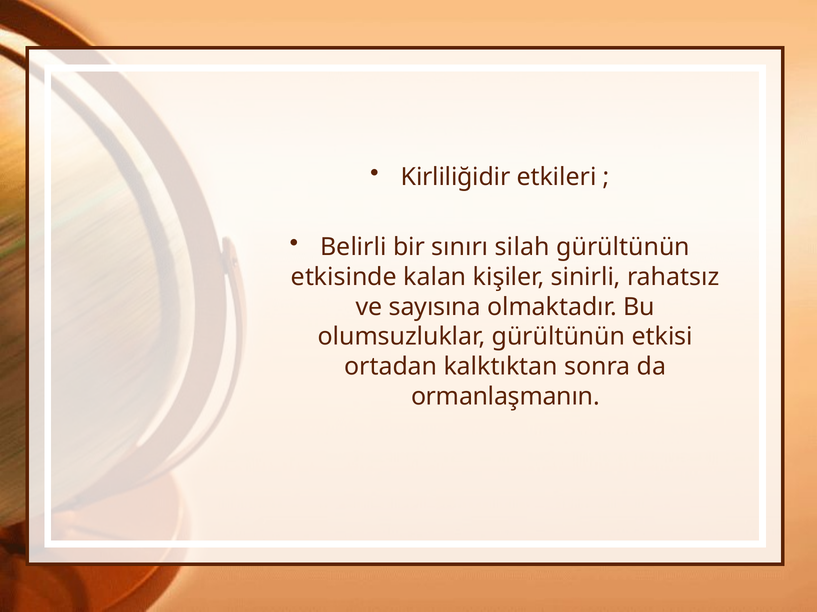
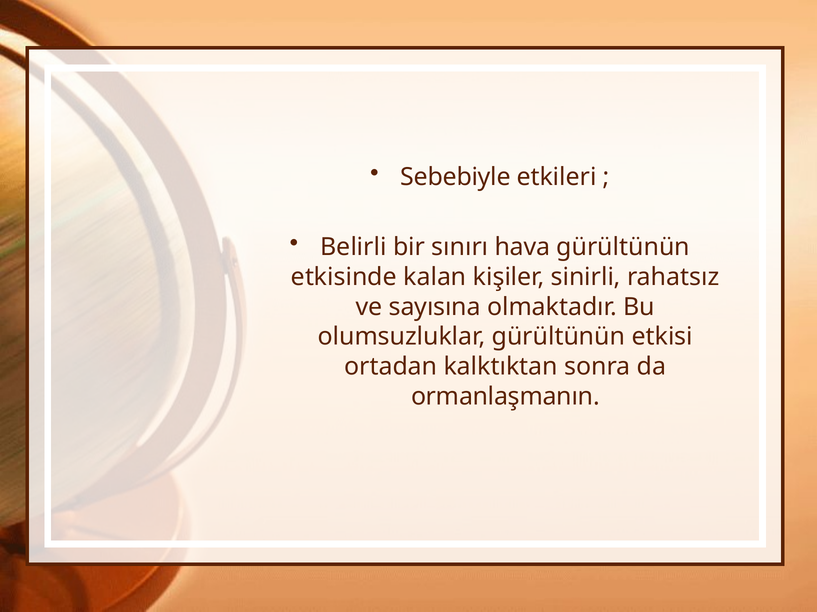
Kirliliğidir: Kirliliğidir -> Sebebiyle (456, 177)
silah: silah -> hava (522, 247)
